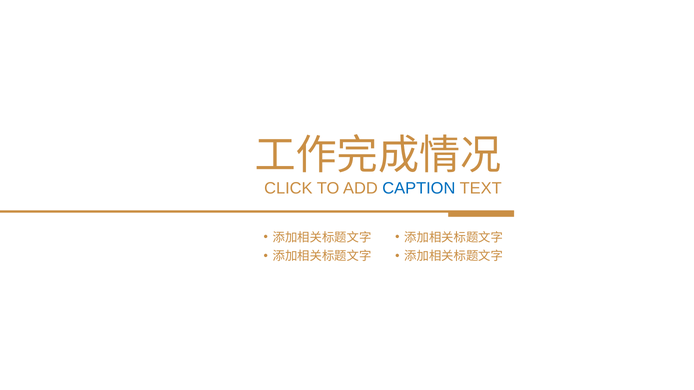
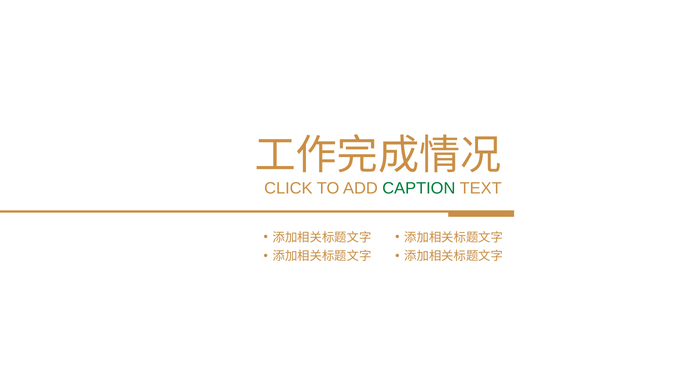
CAPTION colour: blue -> green (419, 188)
